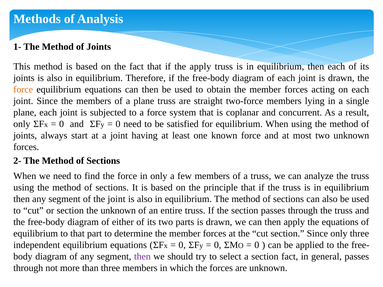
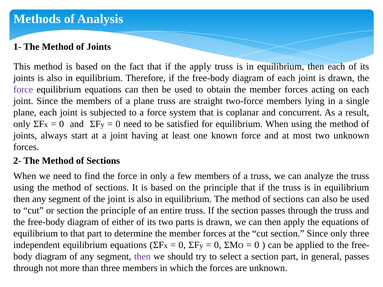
force colour: orange -> purple (23, 90)
section the unknown: unknown -> principle (118, 211)
section fact: fact -> part (290, 257)
